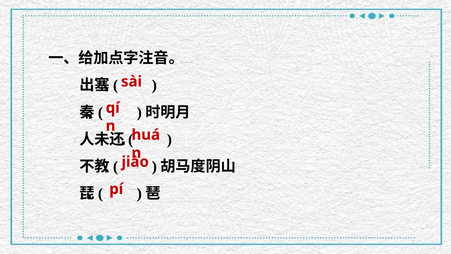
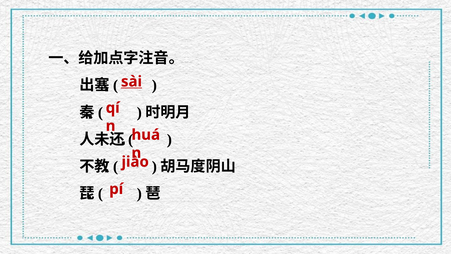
sài underline: none -> present (131, 81)
